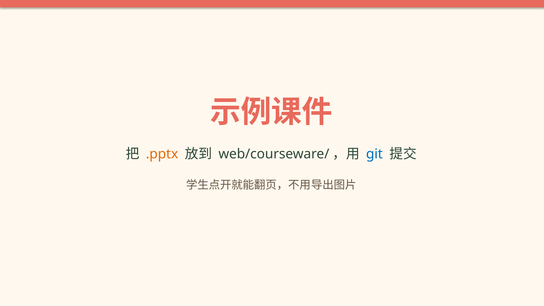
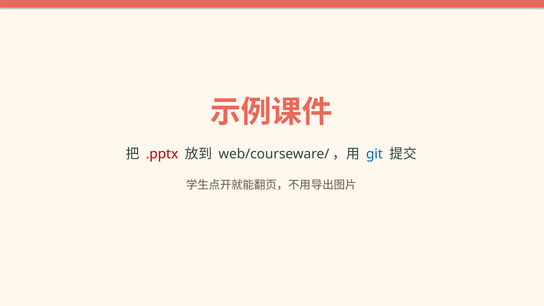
.pptx colour: orange -> red (162, 154)
